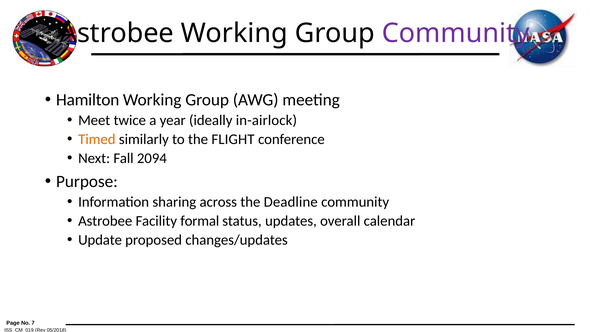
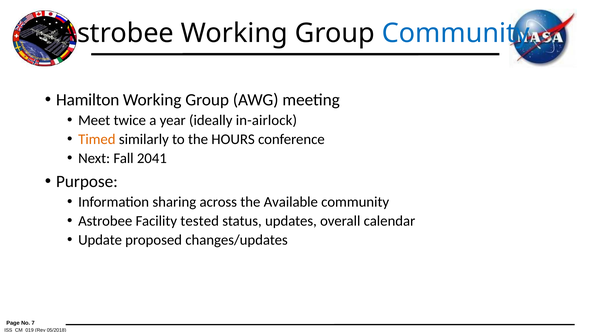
Community colour: purple -> blue (456, 33)
FLIGHT: FLIGHT -> HOURS (233, 139)
2094: 2094 -> 2041 (152, 158)
Deadline: Deadline -> Available (291, 202)
formal: formal -> tested (200, 221)
